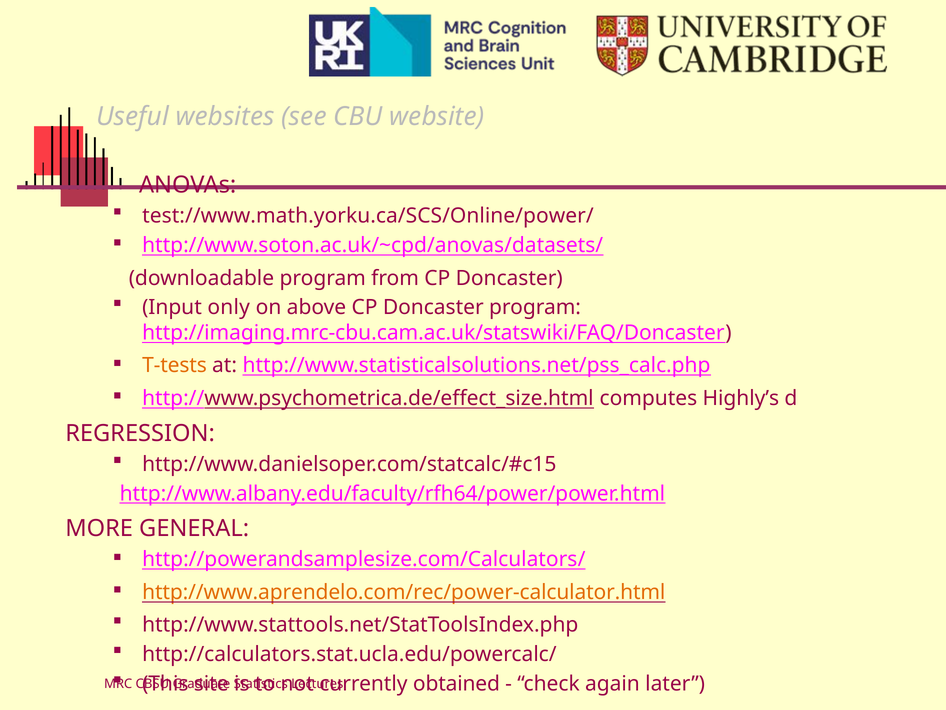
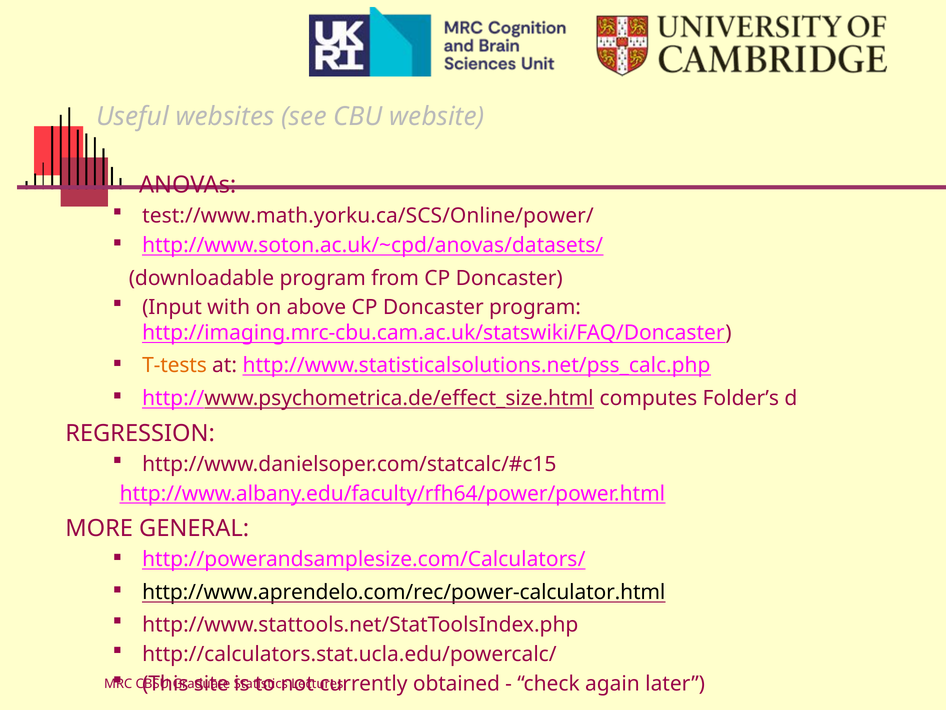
only: only -> with (229, 307)
Highly’s: Highly’s -> Folder’s (741, 398)
http://www.aprendelo.com/rec/power-calculator.html colour: orange -> black (404, 592)
